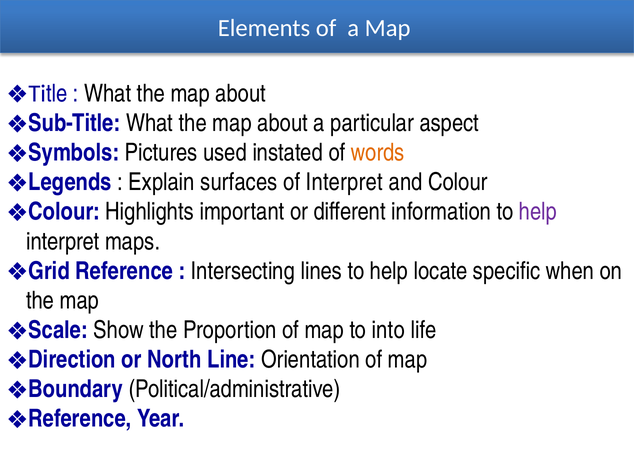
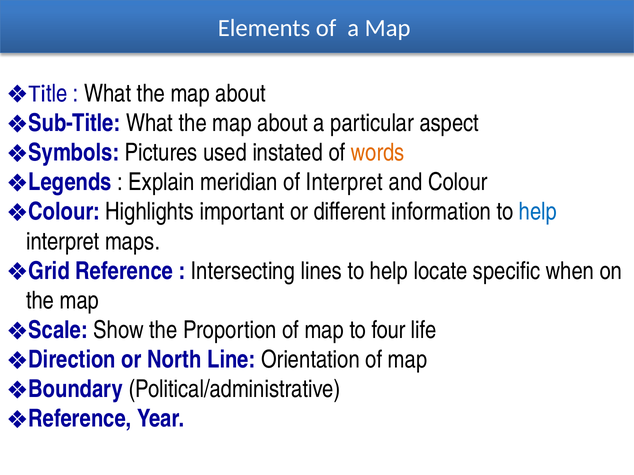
surfaces: surfaces -> meridian (239, 182)
help colour: purple -> blue (538, 212)
into: into -> four (389, 330)
